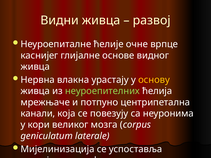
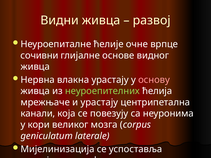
каснијег: каснијег -> сочивни (39, 56)
основу colour: yellow -> pink (154, 80)
и потпуно: потпуно -> урастају (99, 102)
